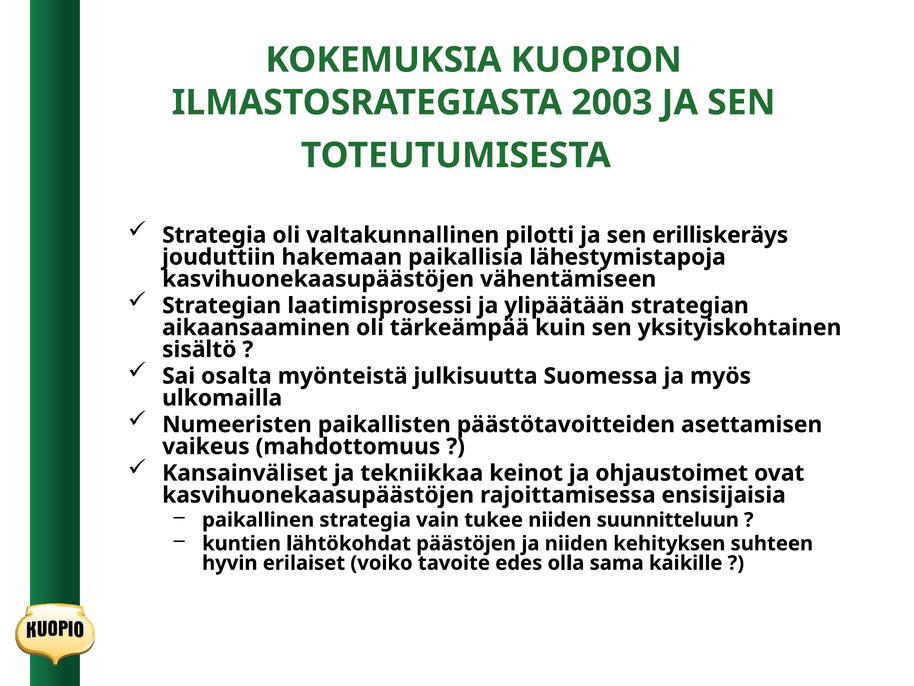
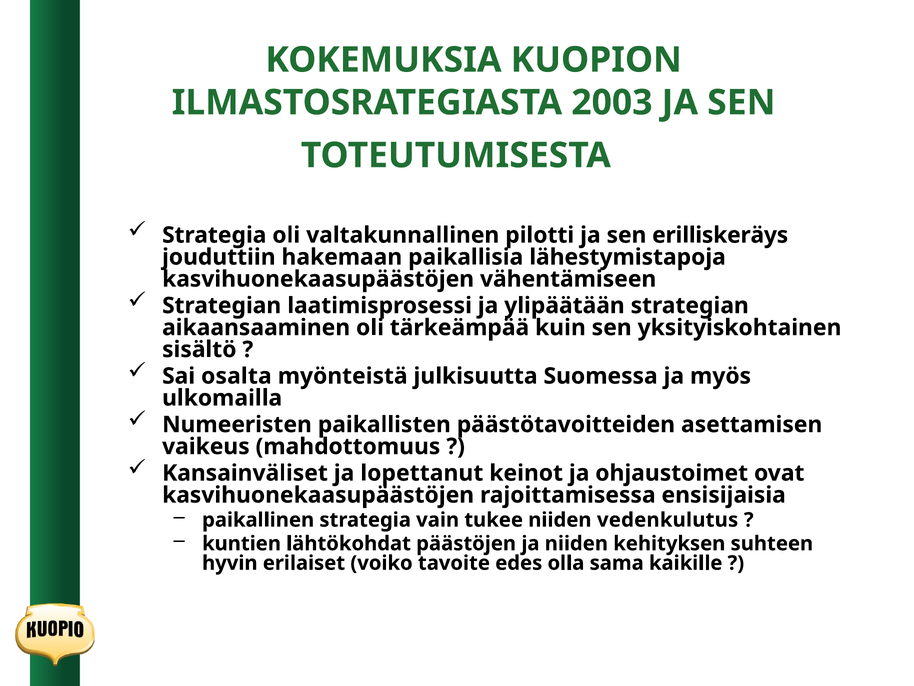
tekniikkaa: tekniikkaa -> lopettanut (422, 473)
suunnitteluun: suunnitteluun -> vedenkulutus (668, 520)
